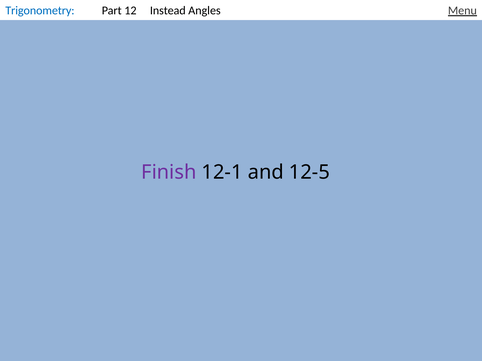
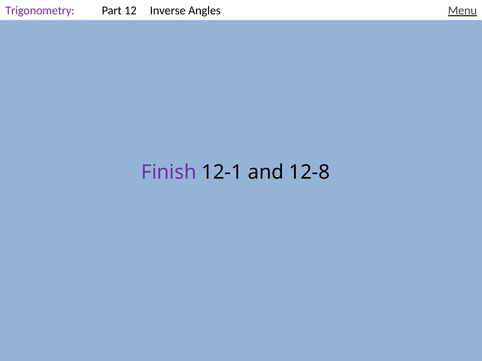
Trigonometry colour: blue -> purple (40, 10)
Instead: Instead -> Inverse (168, 10)
12-5: 12-5 -> 12-8 (309, 172)
